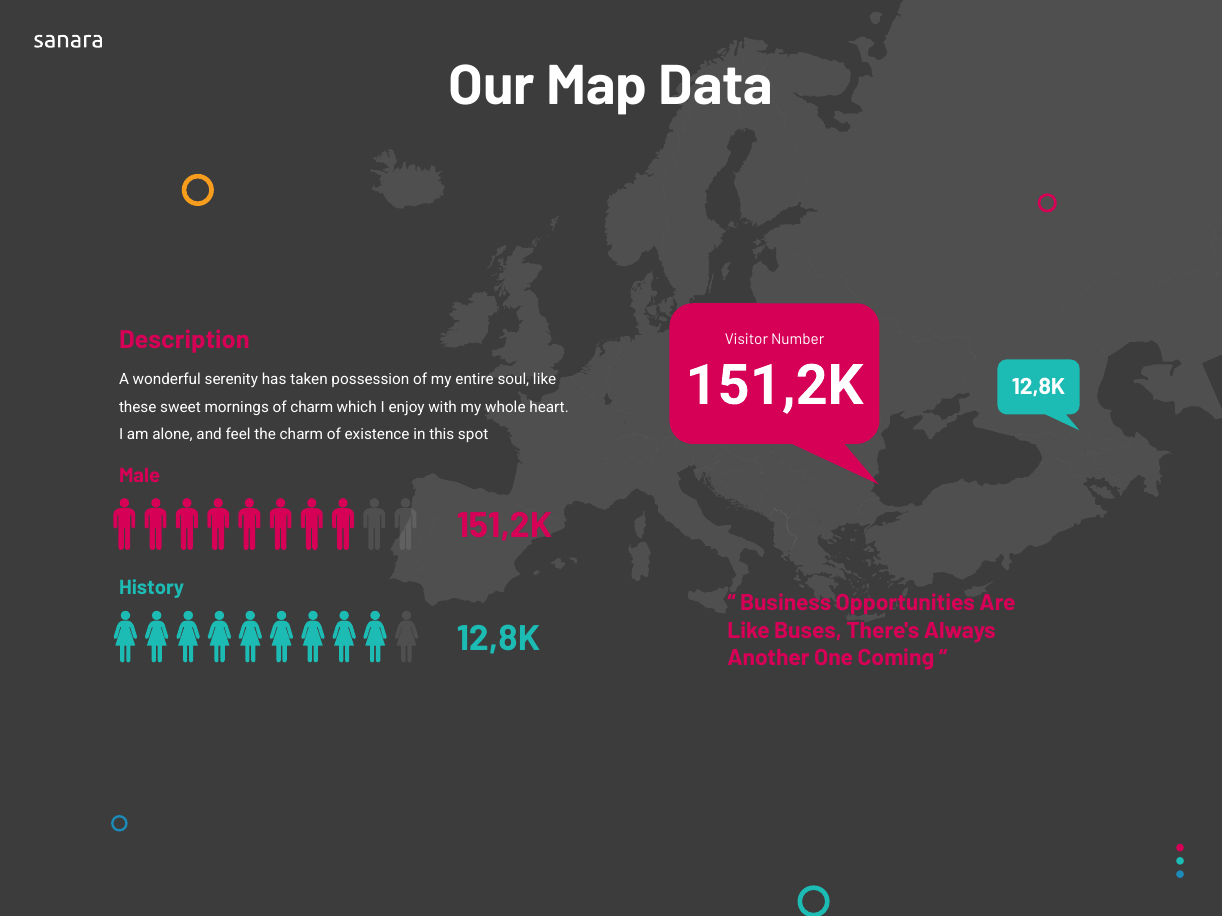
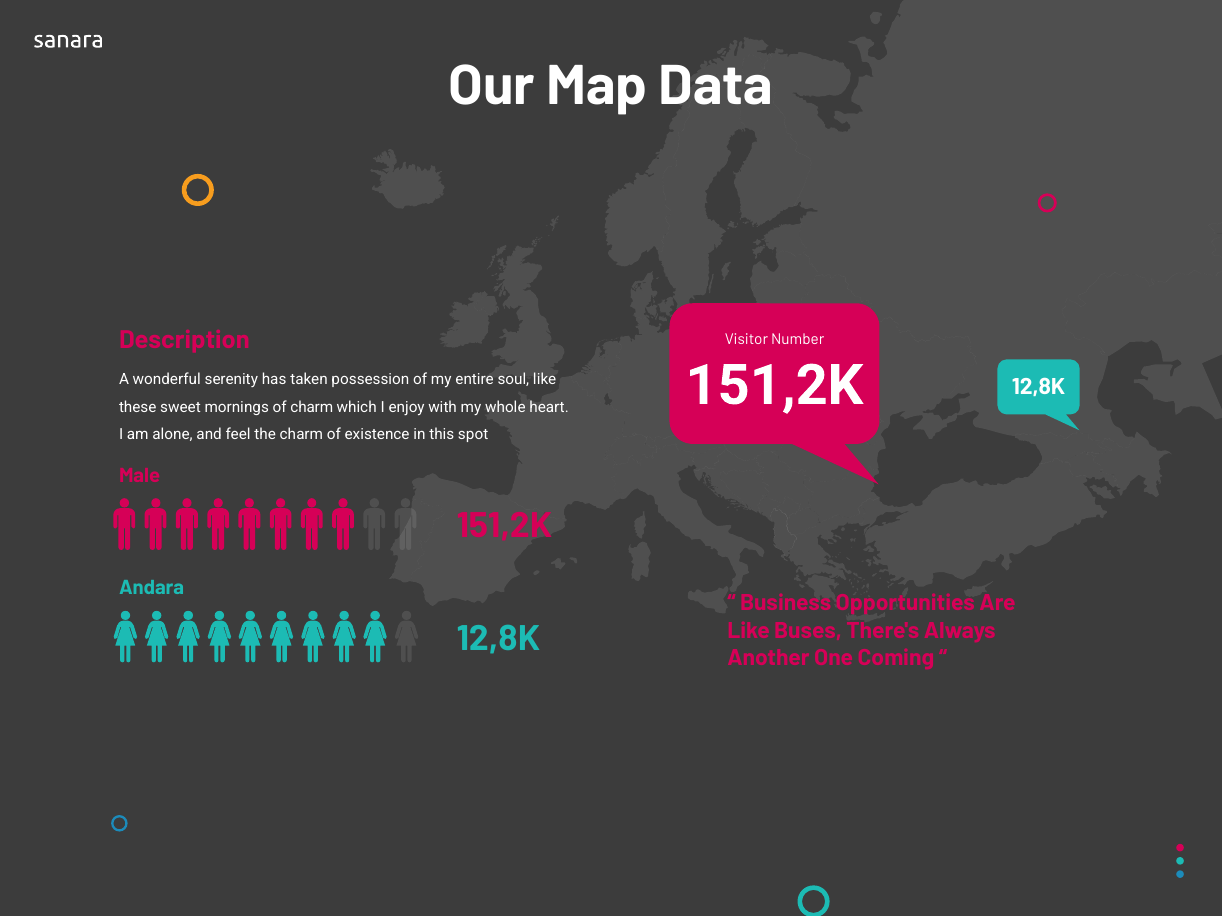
History: History -> Andara (152, 588)
